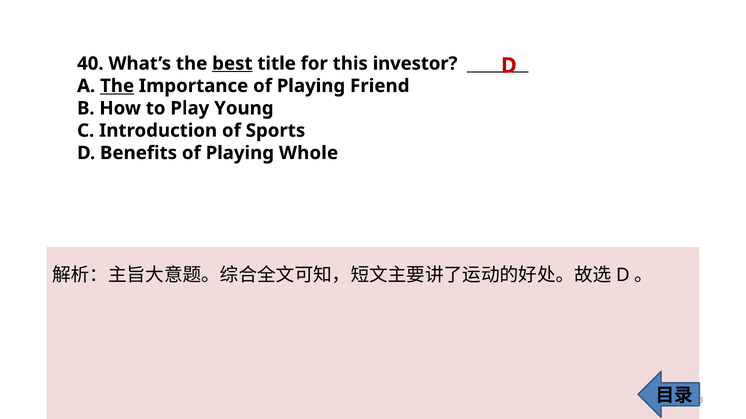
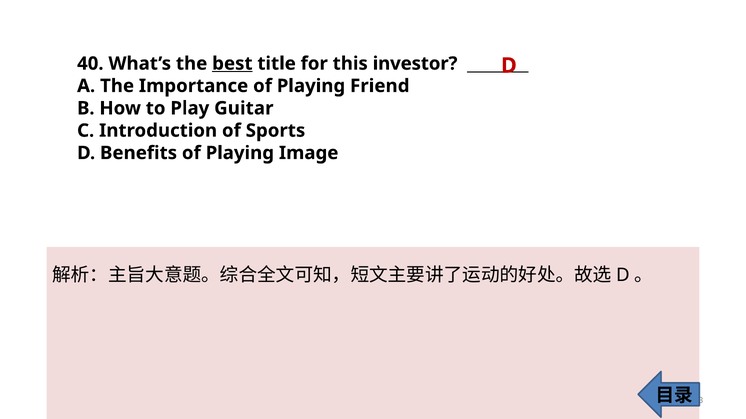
The underline: present -> none (117, 86)
Young: Young -> Guitar (244, 108)
Whole: Whole -> Image (309, 153)
